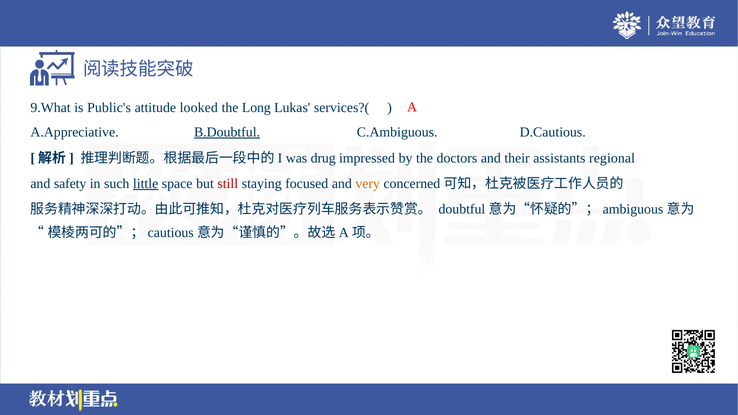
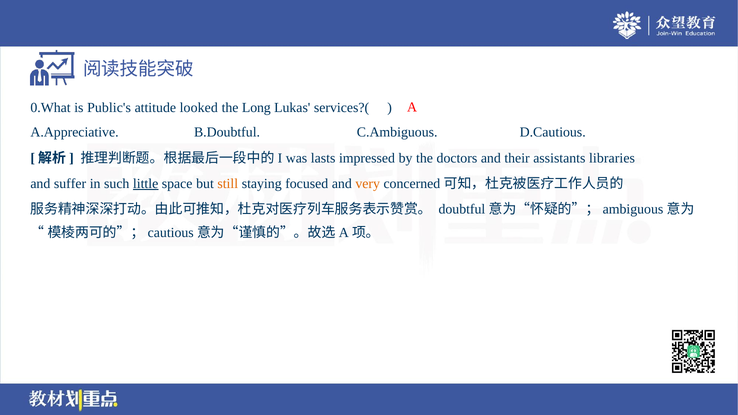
9.What: 9.What -> 0.What (51, 108)
B.Doubtful underline: present -> none (227, 132)
drug: drug -> lasts (323, 158)
regional: regional -> libraries (612, 158)
safety: safety -> suffer (70, 184)
still colour: red -> orange (228, 184)
